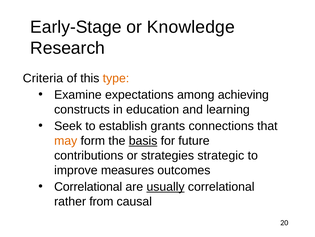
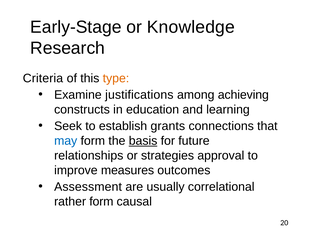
expectations: expectations -> justifications (139, 94)
may colour: orange -> blue (66, 140)
contributions: contributions -> relationships (89, 155)
strategic: strategic -> approval (221, 155)
Correlational: Correlational -> Assessment (88, 186)
usually underline: present -> none (166, 186)
rather from: from -> form (101, 201)
